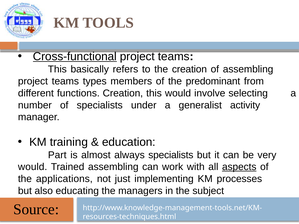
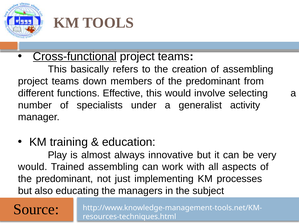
types: types -> down (95, 81)
functions Creation: Creation -> Effective (123, 93)
Part: Part -> Play (57, 155)
always specialists: specialists -> innovative (171, 155)
aspects underline: present -> none (239, 167)
applications: applications -> predominant (64, 179)
